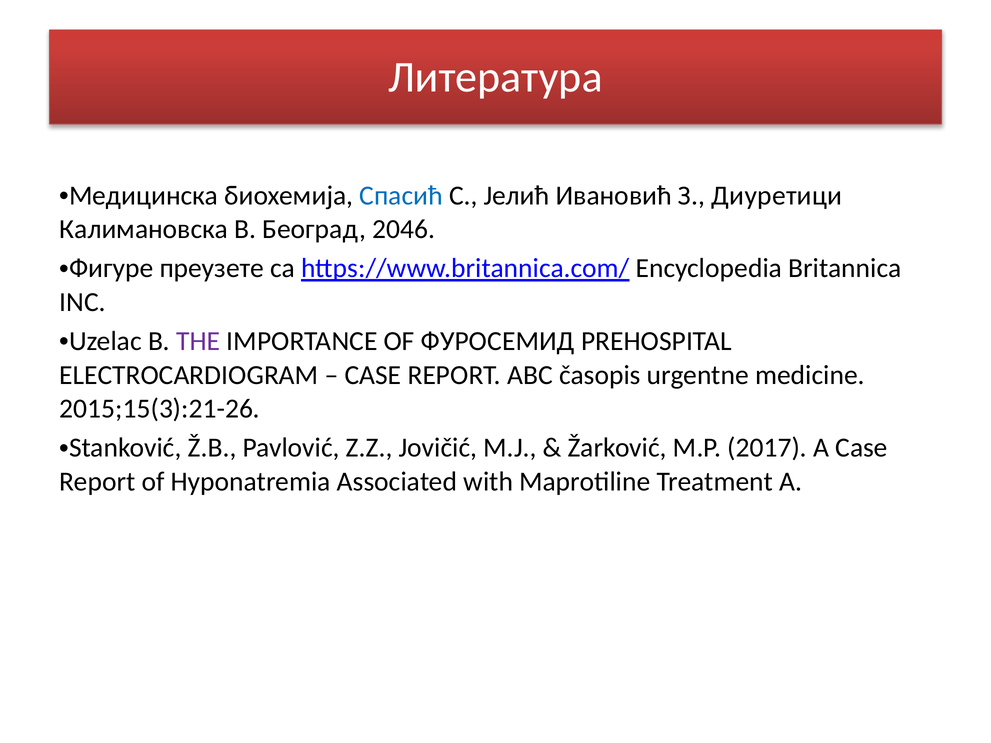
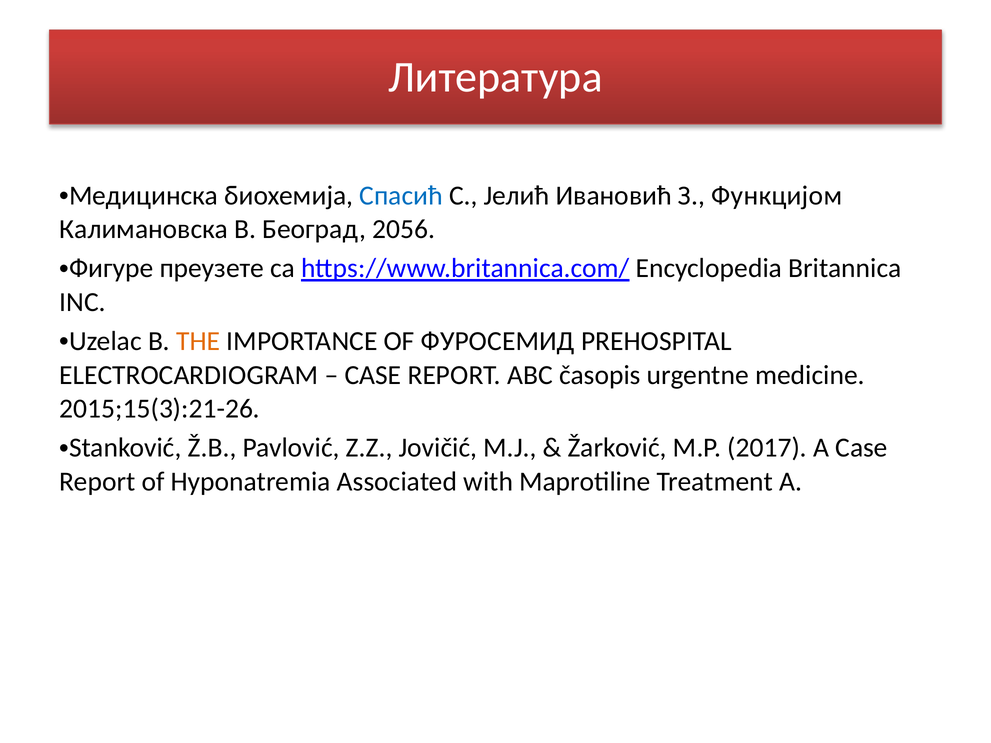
Диуретици: Диуретици -> Функцијом (777, 196)
2046: 2046 -> 2056 (404, 229)
THE colour: purple -> orange (198, 341)
